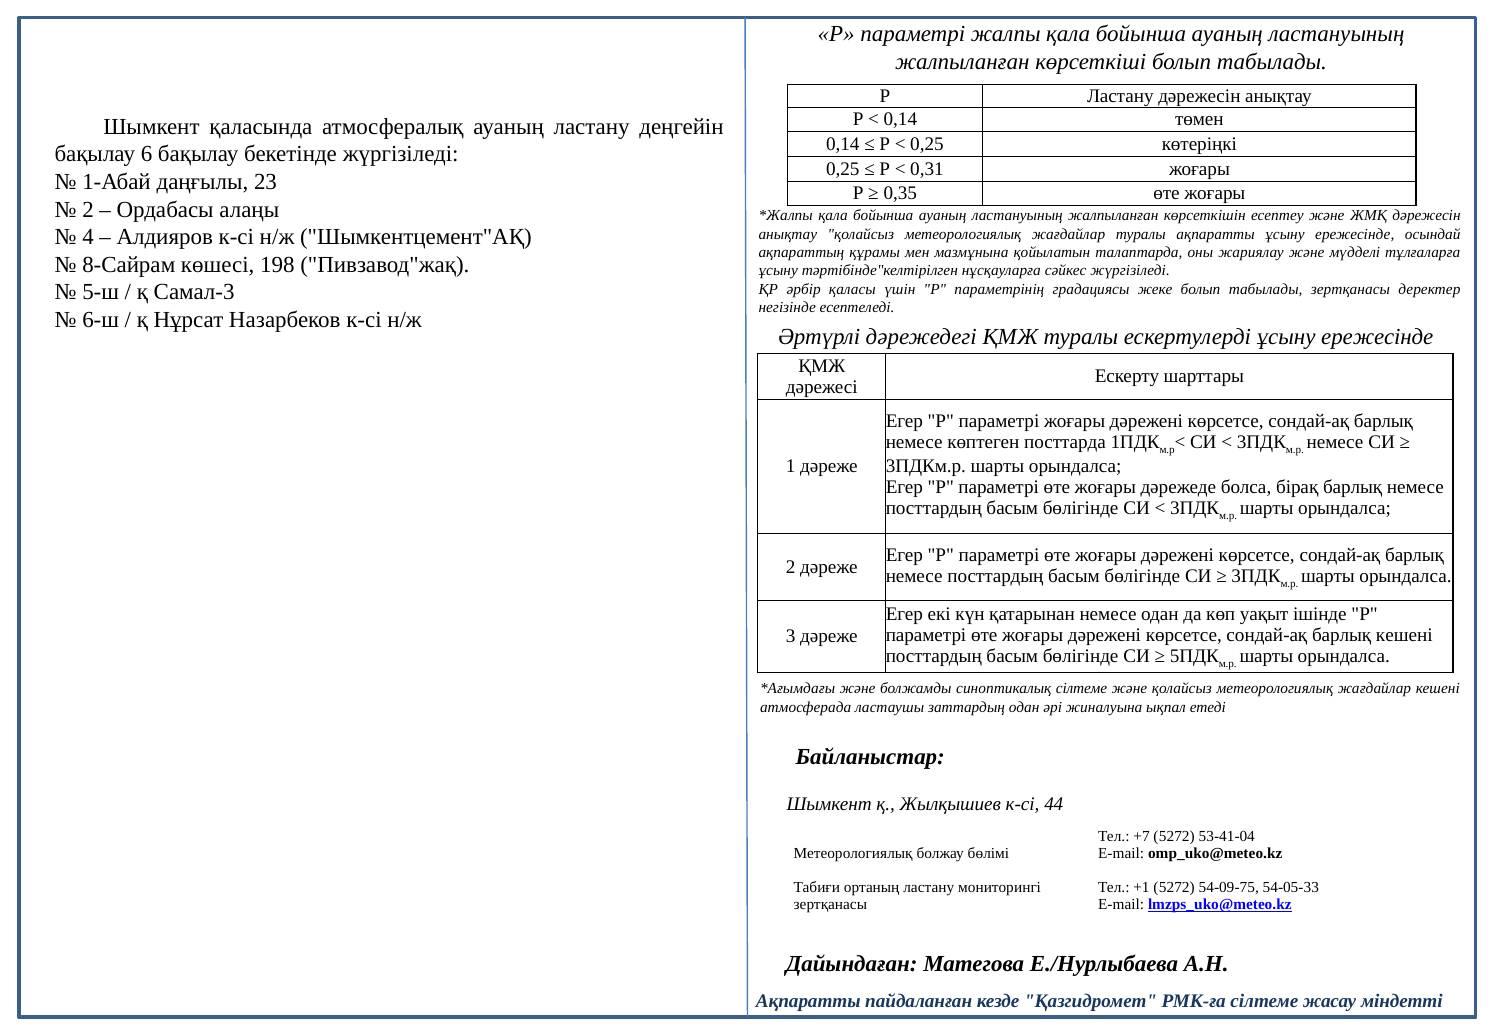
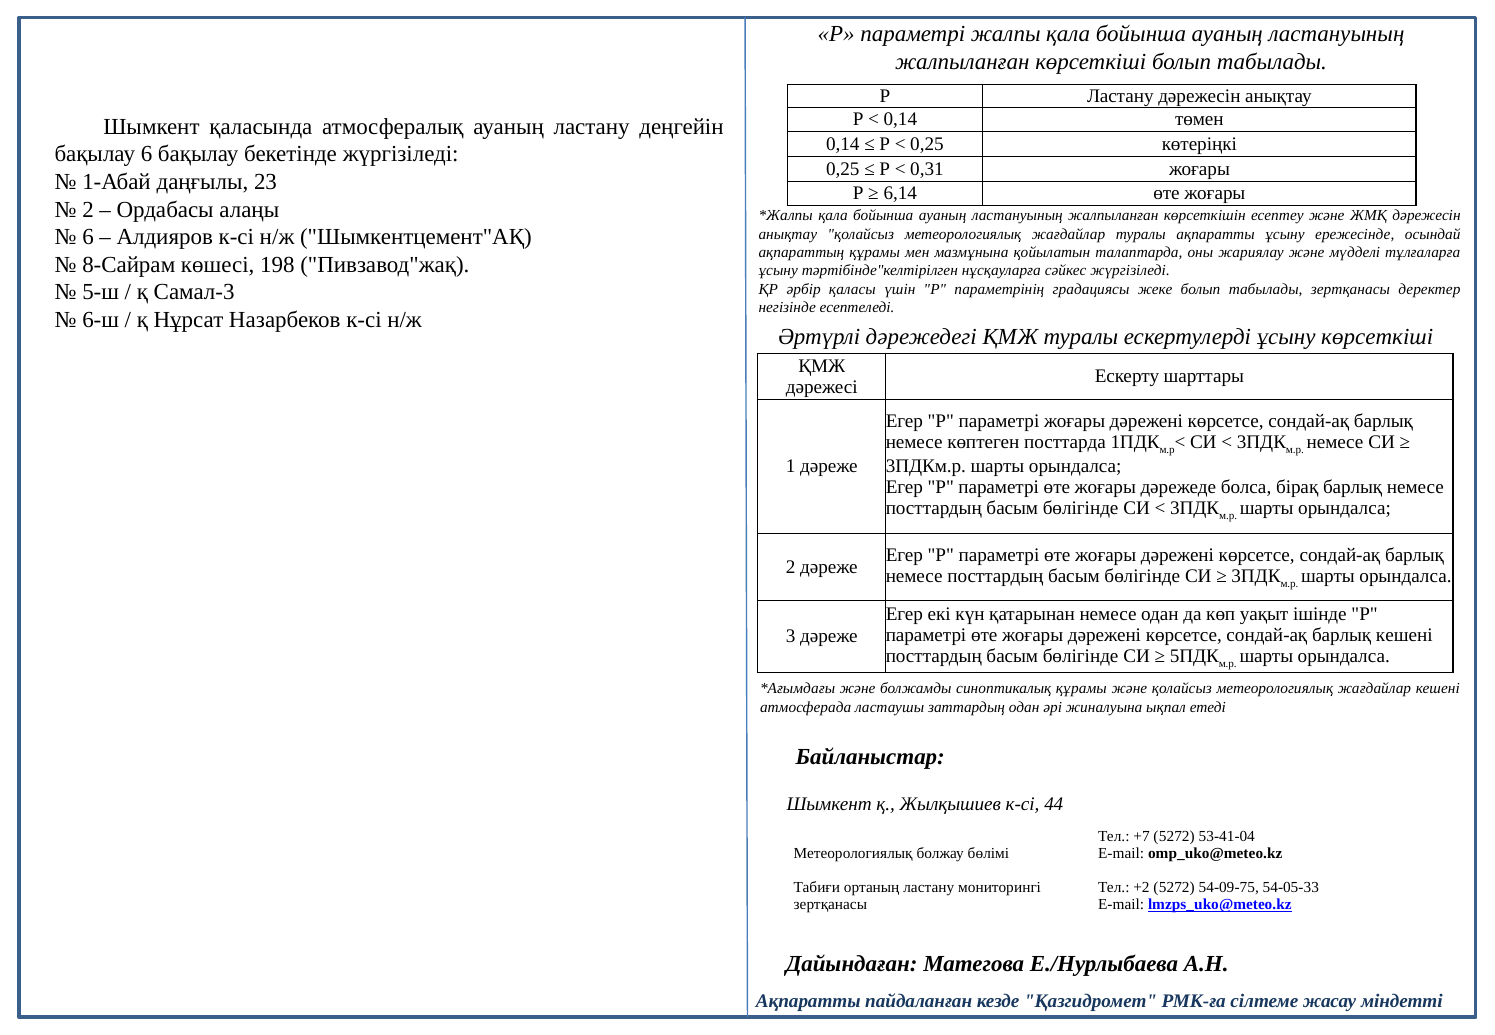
0,35: 0,35 -> 6,14 (900, 193)
4: 4 -> 6 (88, 237)
ескертулерді ұсыну ережесінде: ережесінде -> көрсеткіші (1377, 337)
синоптикалық сілтеме: сілтеме -> құрамы (1081, 689)
+1: +1 -> +2 (1141, 887)
